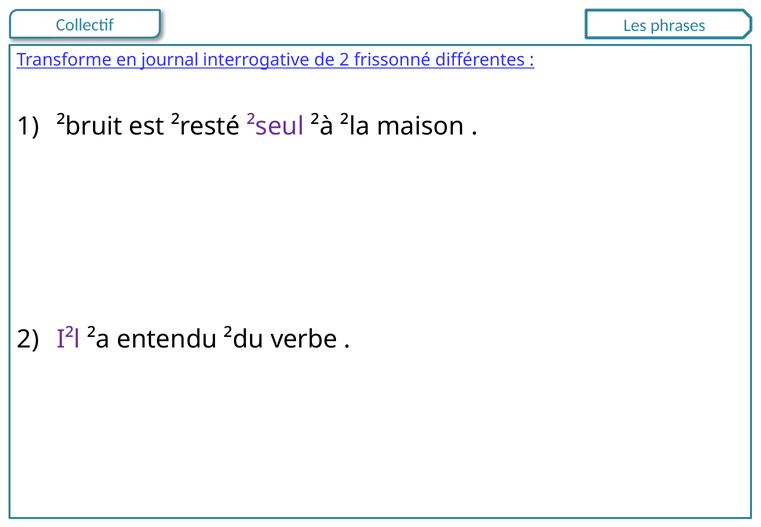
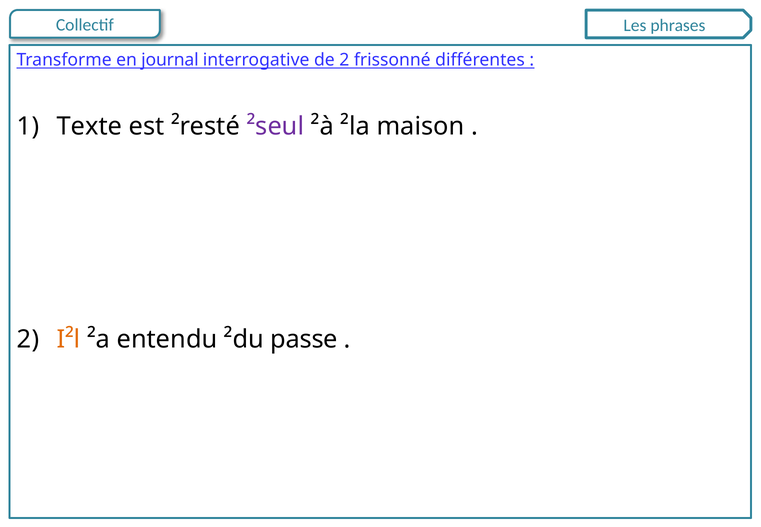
²bruit: ²bruit -> Texte (89, 126)
I²l colour: purple -> orange (69, 339)
verbe: verbe -> passe (304, 339)
